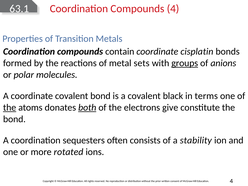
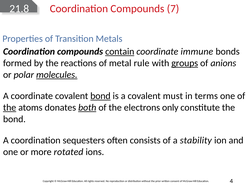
63.1: 63.1 -> 21.8 (19, 9)
Compounds 4: 4 -> 7 (173, 9)
contain underline: none -> present (120, 52)
cisplatin: cisplatin -> immune (197, 52)
sets: sets -> rule (142, 63)
molecules underline: none -> present (57, 75)
bond underline: none -> present (100, 96)
black: black -> must (173, 96)
give: give -> only (170, 107)
